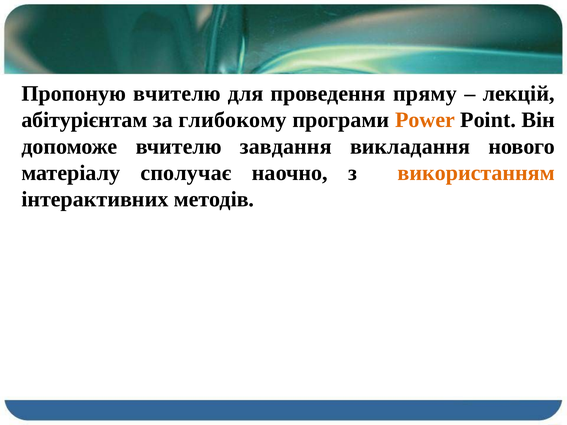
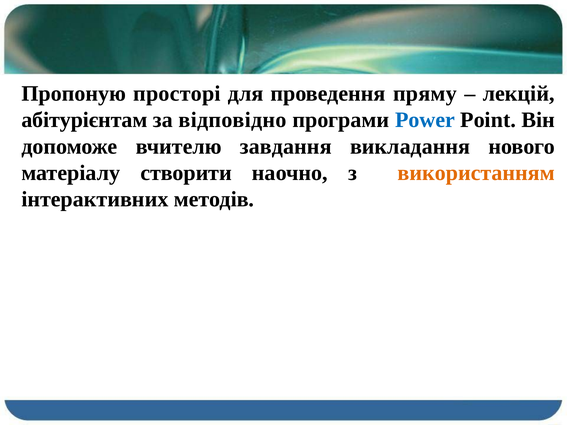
Пропоную вчителю: вчителю -> просторі (177, 94)
глибокому: глибокому -> відповідно (233, 120)
Power colour: orange -> blue (425, 120)
сполучає: сполучає -> створити (186, 173)
